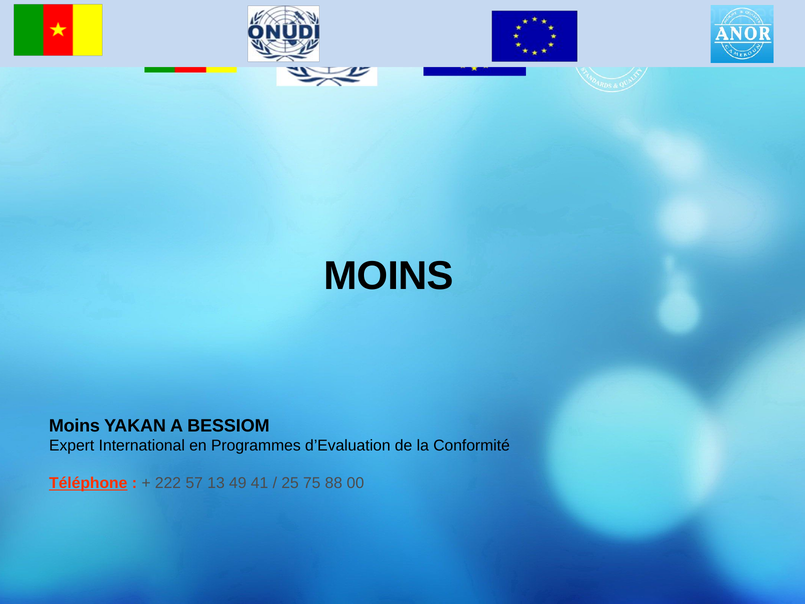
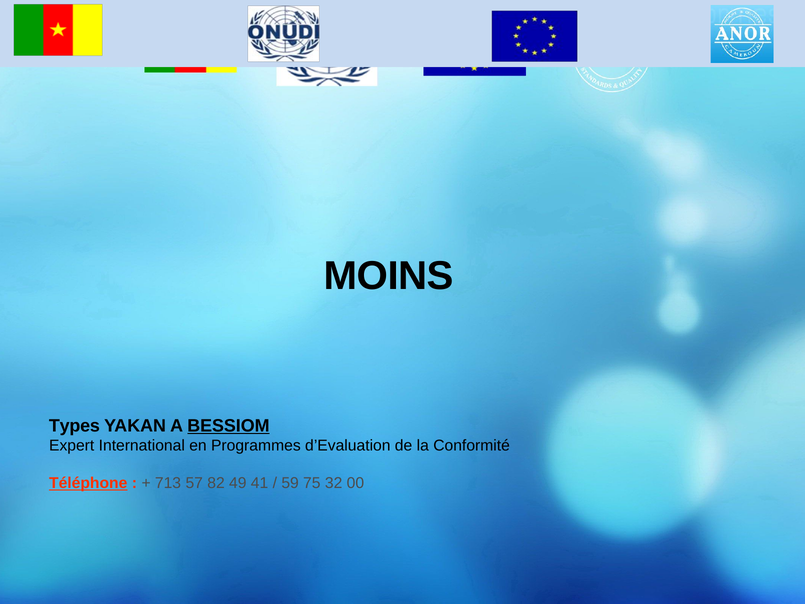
Moins: Moins -> Types (74, 426)
BESSIOM underline: none -> present (228, 426)
222: 222 -> 713 (168, 483)
13: 13 -> 82 (216, 483)
25: 25 -> 59 (290, 483)
88: 88 -> 32 (334, 483)
